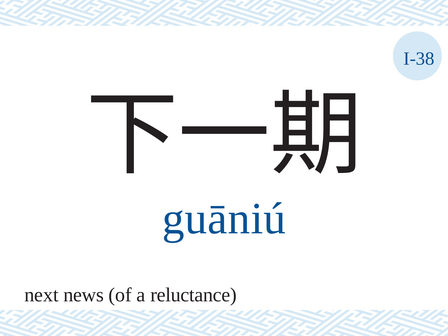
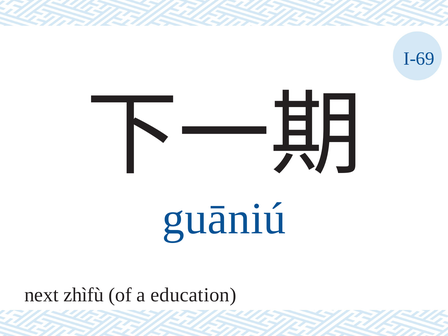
I-38: I-38 -> I-69 (419, 59)
news: news -> zhìfù (84, 295)
reluctance: reluctance -> education (193, 295)
